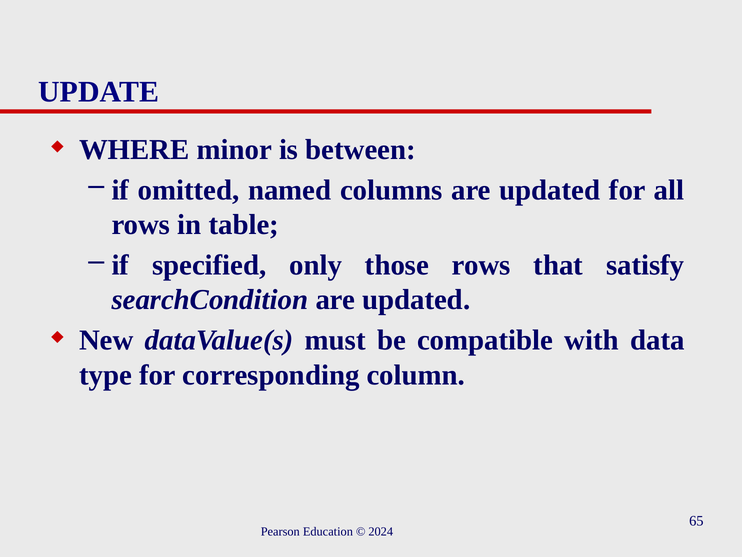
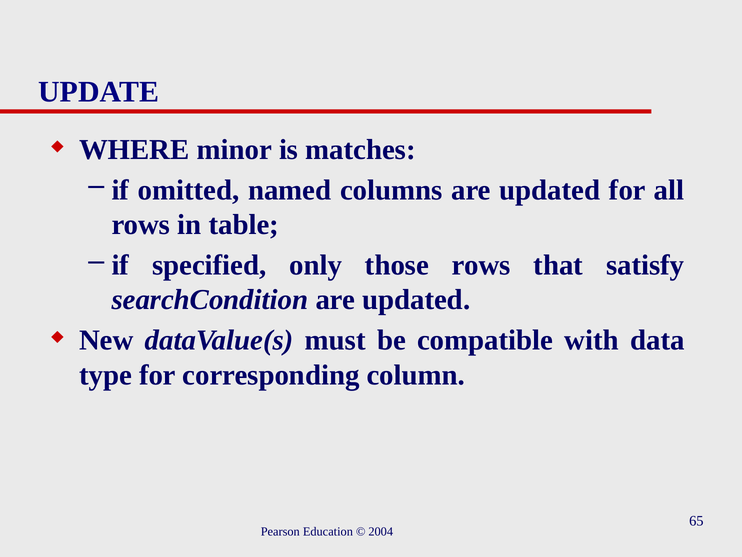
between: between -> matches (361, 149)
2024: 2024 -> 2004 (381, 531)
